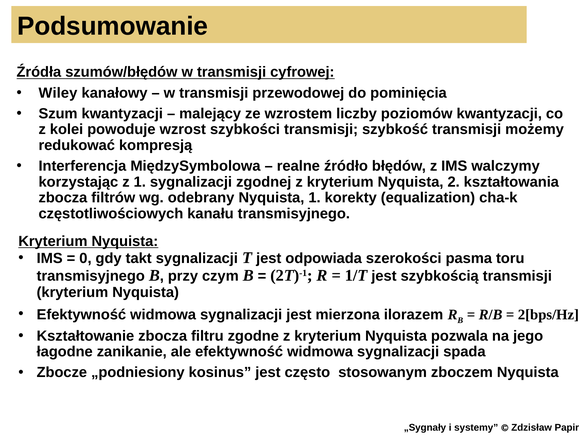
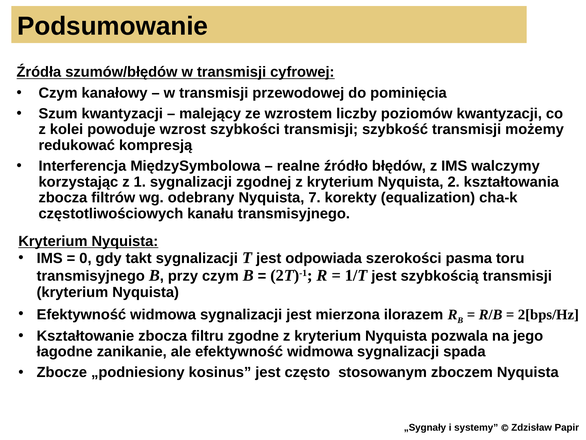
Wiley: Wiley -> Czym (58, 93)
Nyquista 1: 1 -> 7 (315, 197)
